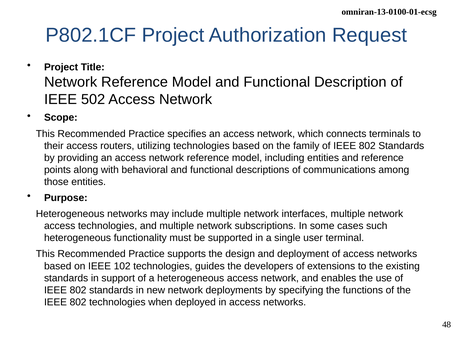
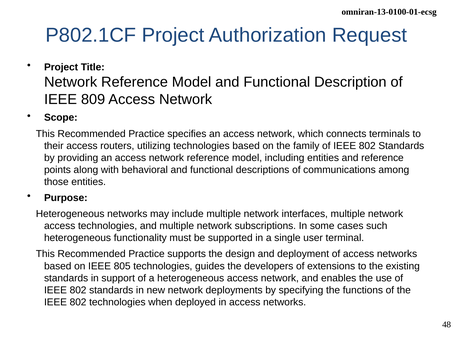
502: 502 -> 809 (93, 100)
102: 102 -> 805 (122, 267)
